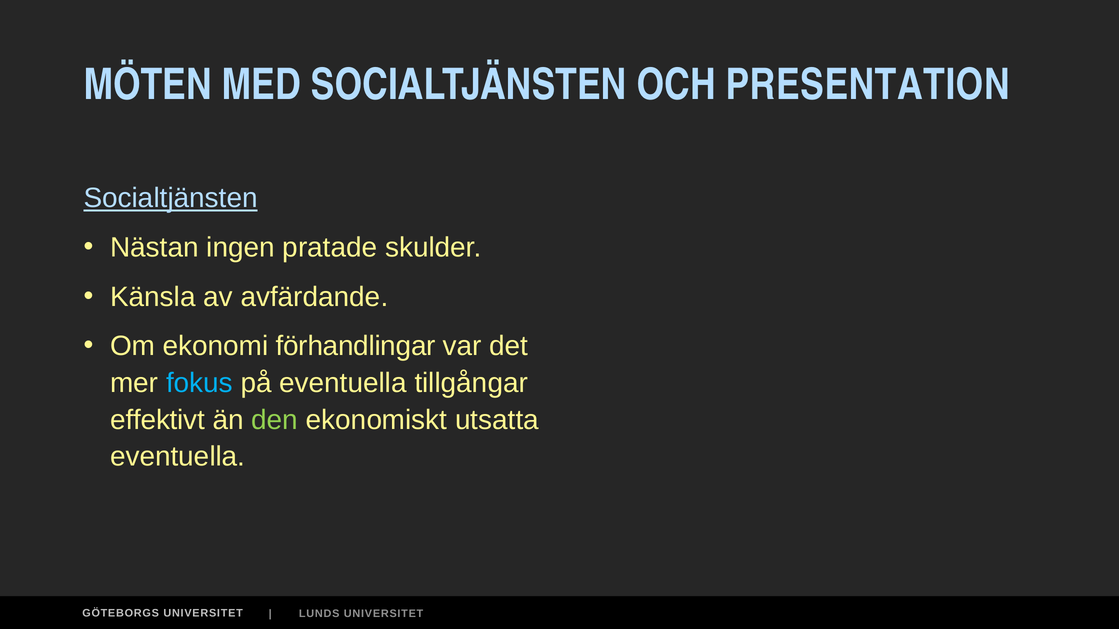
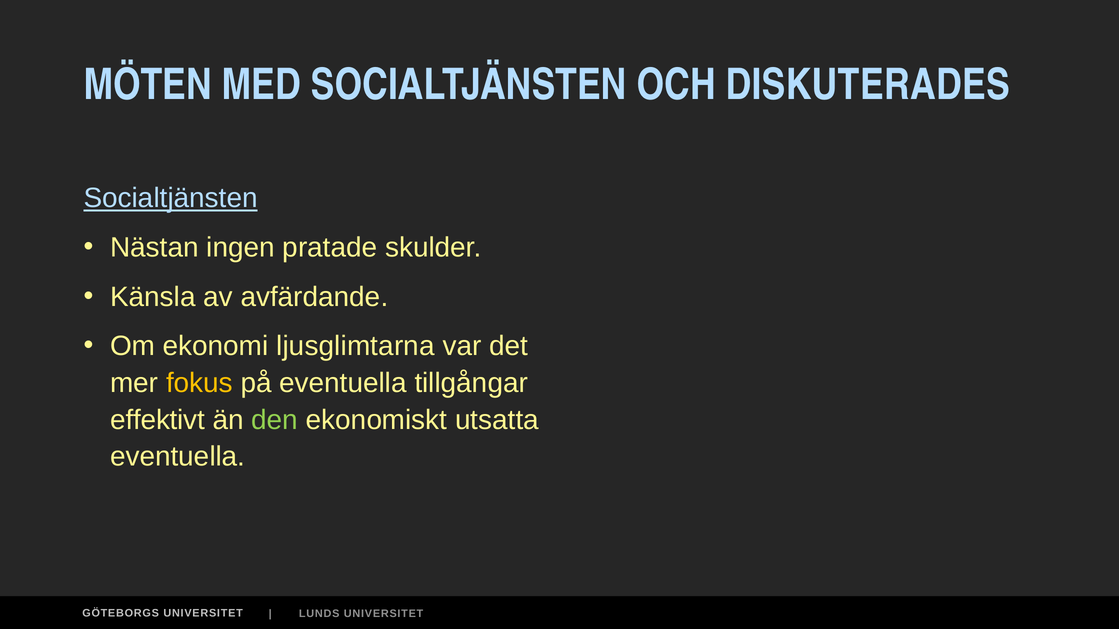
PRESENTATION: PRESENTATION -> DISKUTERADES (868, 85)
förhandlingar: förhandlingar -> ljusglimtarna (355, 346)
fokus colour: light blue -> yellow (199, 383)
